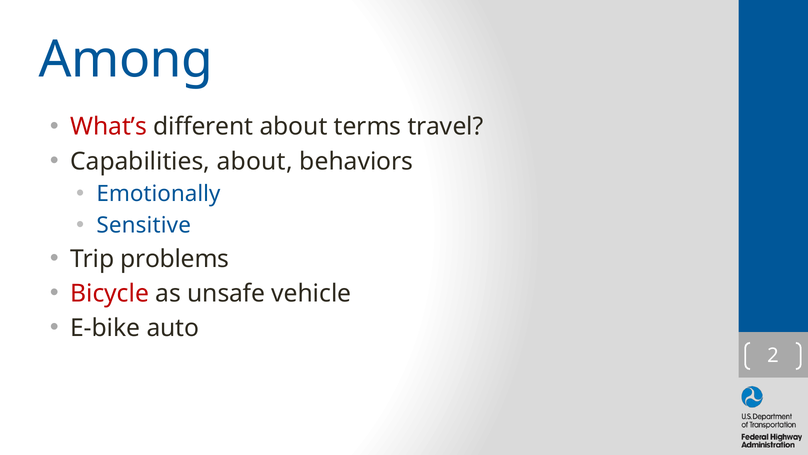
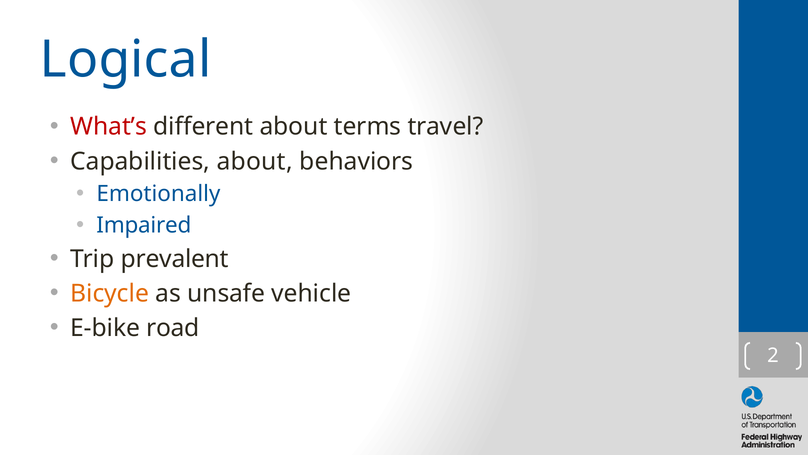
Among: Among -> Logical (126, 60)
Sensitive: Sensitive -> Impaired (144, 225)
problems: problems -> prevalent (175, 259)
Bicycle colour: red -> orange (110, 293)
auto: auto -> road (173, 328)
